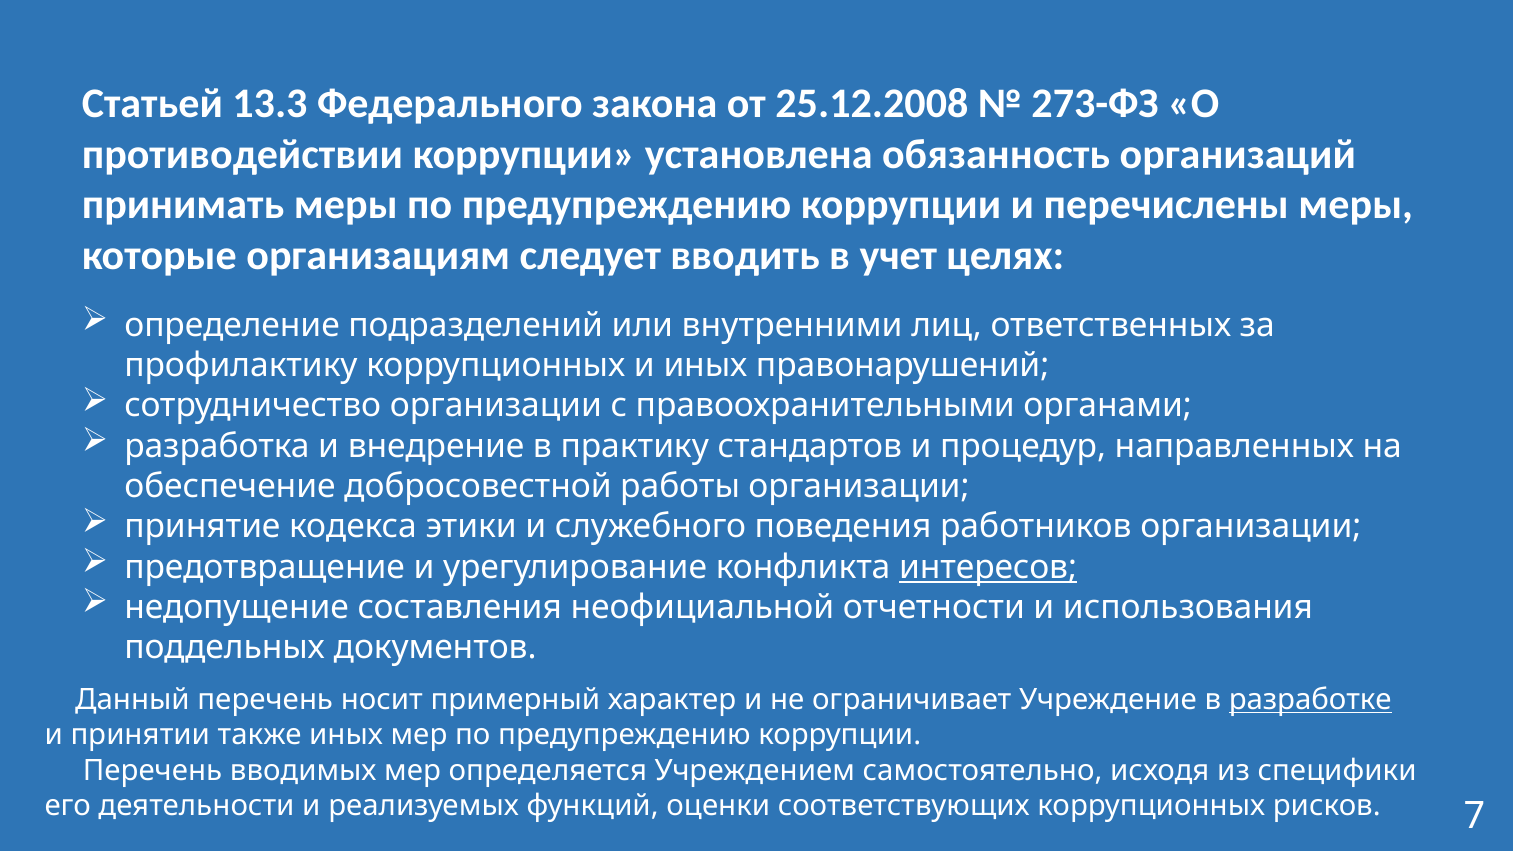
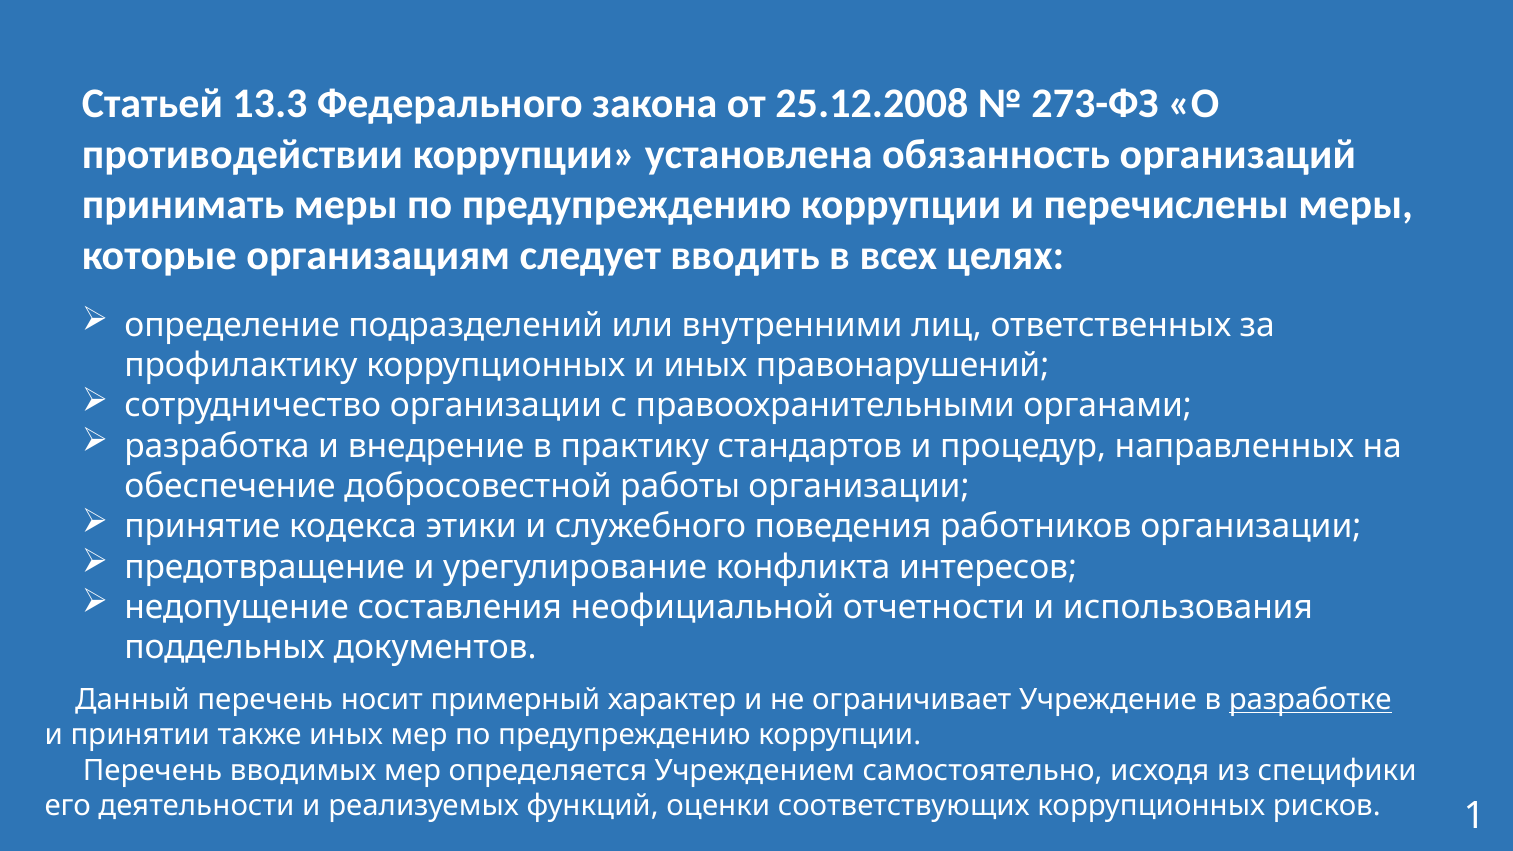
учет: учет -> всех (898, 255)
интересов underline: present -> none (988, 567)
7: 7 -> 1 (1475, 816)
